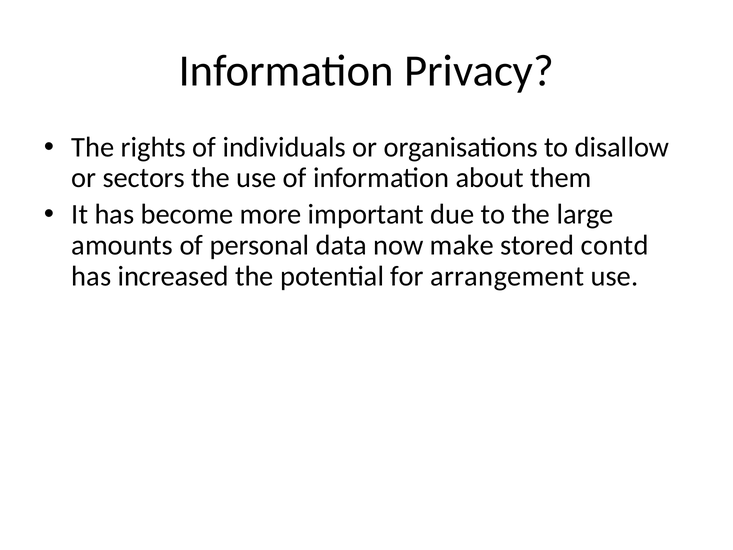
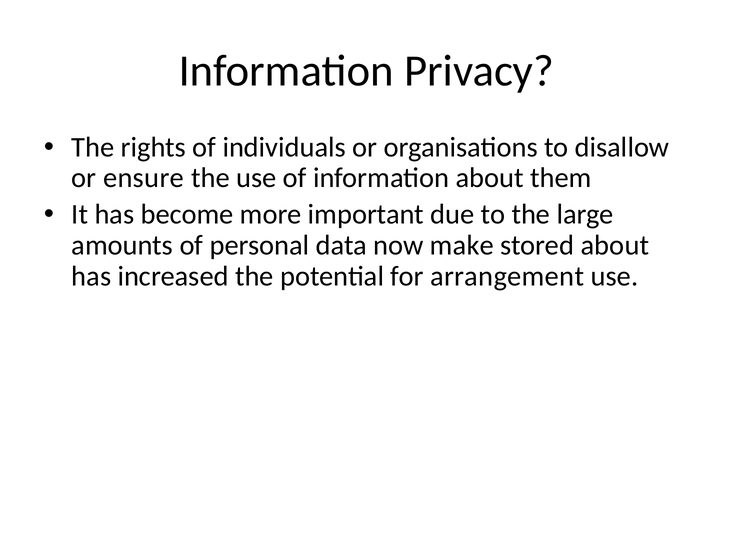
sectors: sectors -> ensure (144, 178)
stored contd: contd -> about (615, 245)
